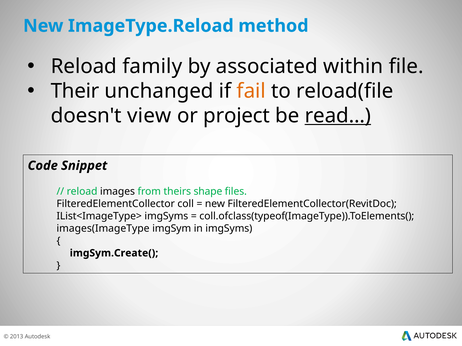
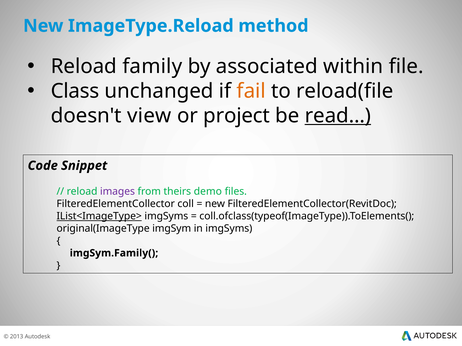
Their: Their -> Class (75, 91)
images colour: black -> purple (118, 192)
shape: shape -> demo (208, 192)
IList<ImageType> underline: none -> present (99, 216)
images(ImageType: images(ImageType -> original(ImageType (103, 229)
imgSym.Create(: imgSym.Create( -> imgSym.Family( (114, 253)
